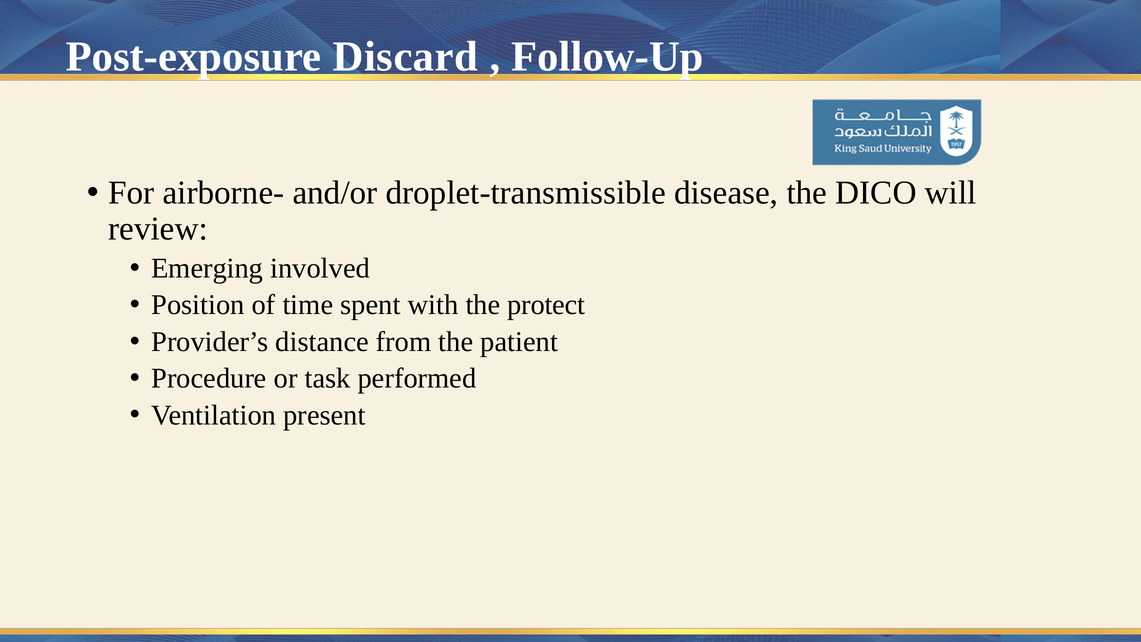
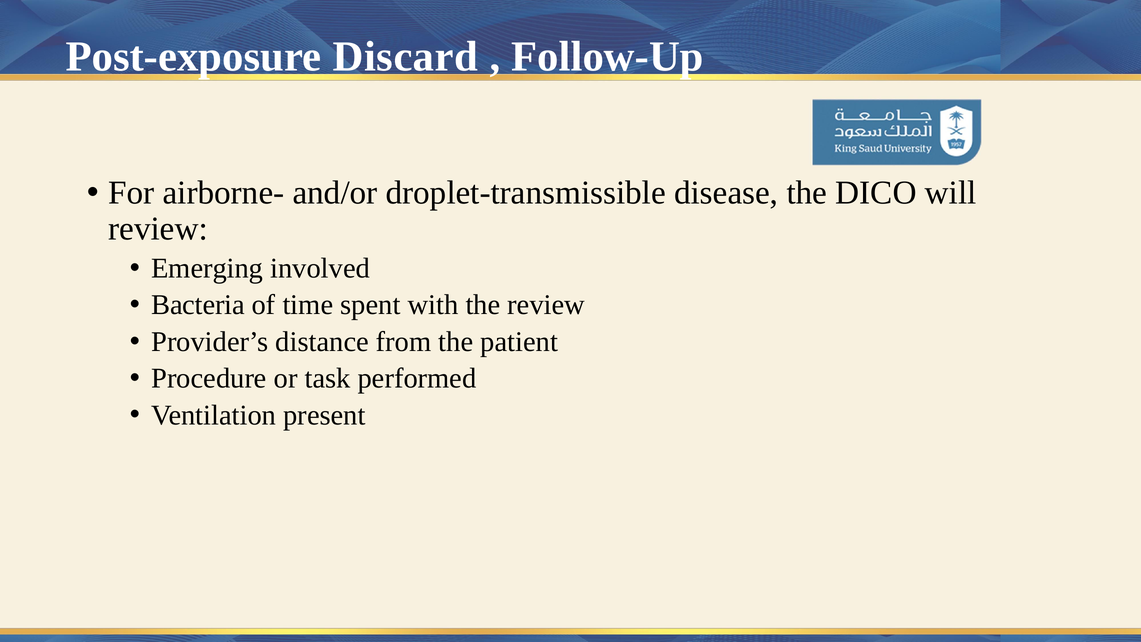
Position: Position -> Bacteria (198, 305)
the protect: protect -> review (546, 305)
